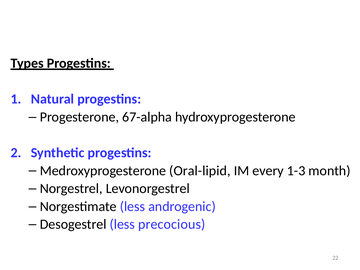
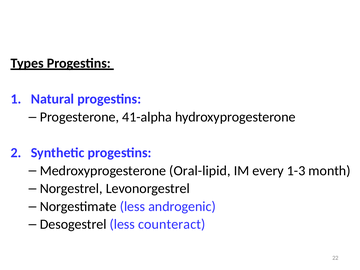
67-alpha: 67-alpha -> 41-alpha (147, 117)
precocious: precocious -> counteract (172, 224)
